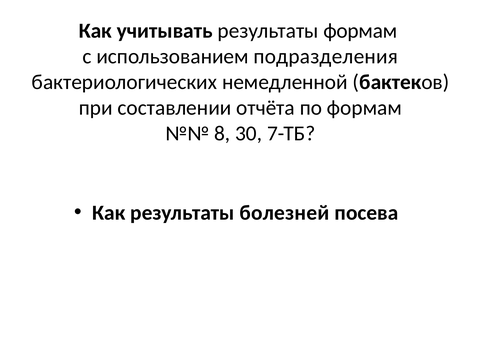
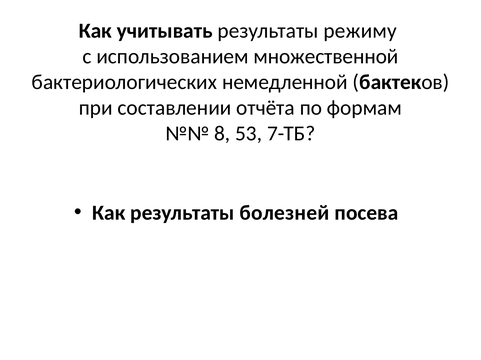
результаты формам: формам -> режиму (360, 31)
подразделения: подразделения -> множественной (326, 57)
30: 30 -> 53 (249, 134)
